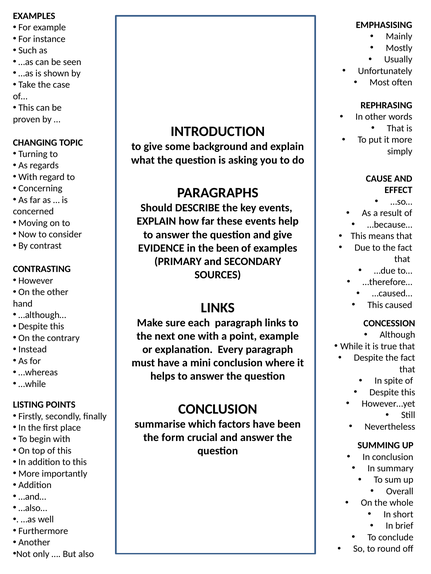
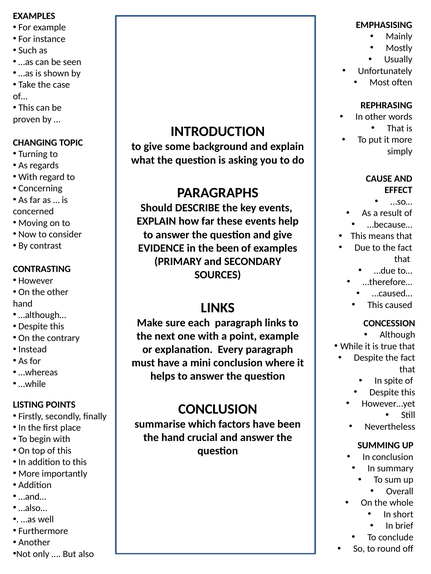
the form: form -> hand (173, 438)
